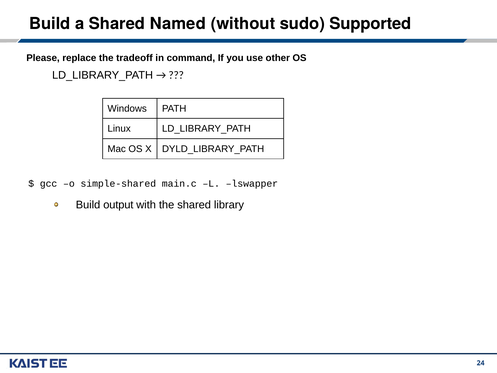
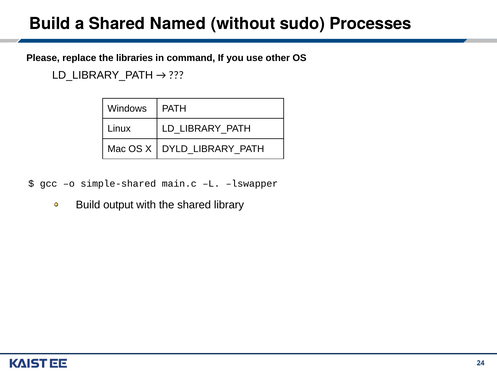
Supported: Supported -> Processes (370, 24)
tradeoff: tradeoff -> libraries (134, 58)
